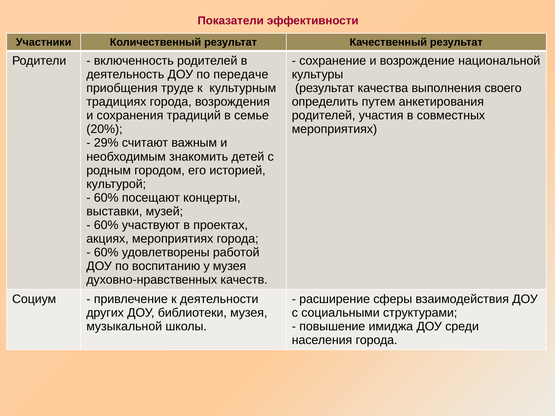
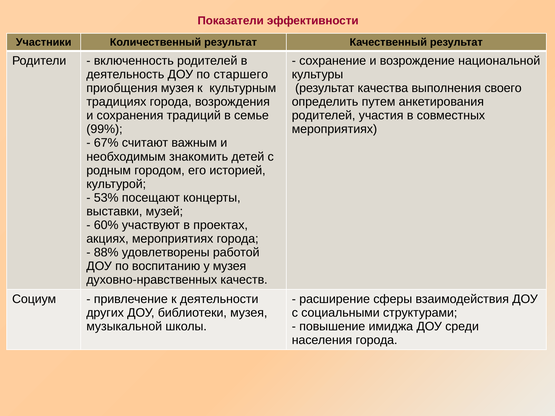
передаче: передаче -> старшего (241, 75)
приобщения труде: труде -> музея (178, 88)
20%: 20% -> 99% (104, 129)
29%: 29% -> 67% (106, 143)
60%: 60% -> 53% (106, 198)
60%: 60% -> 88% (106, 253)
